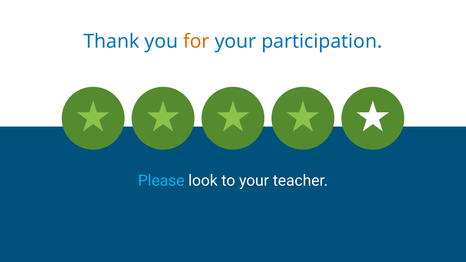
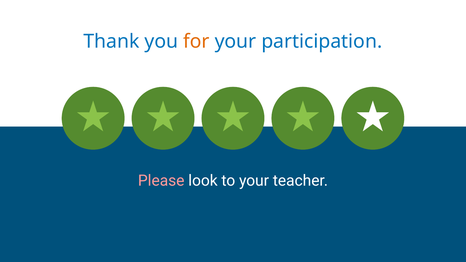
Please colour: light blue -> pink (161, 181)
